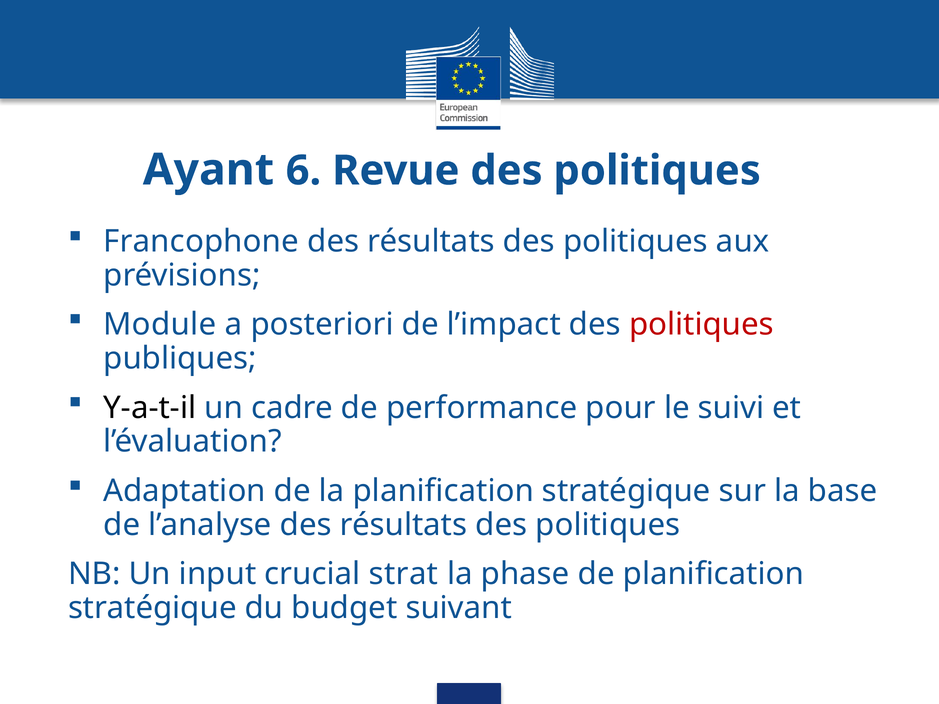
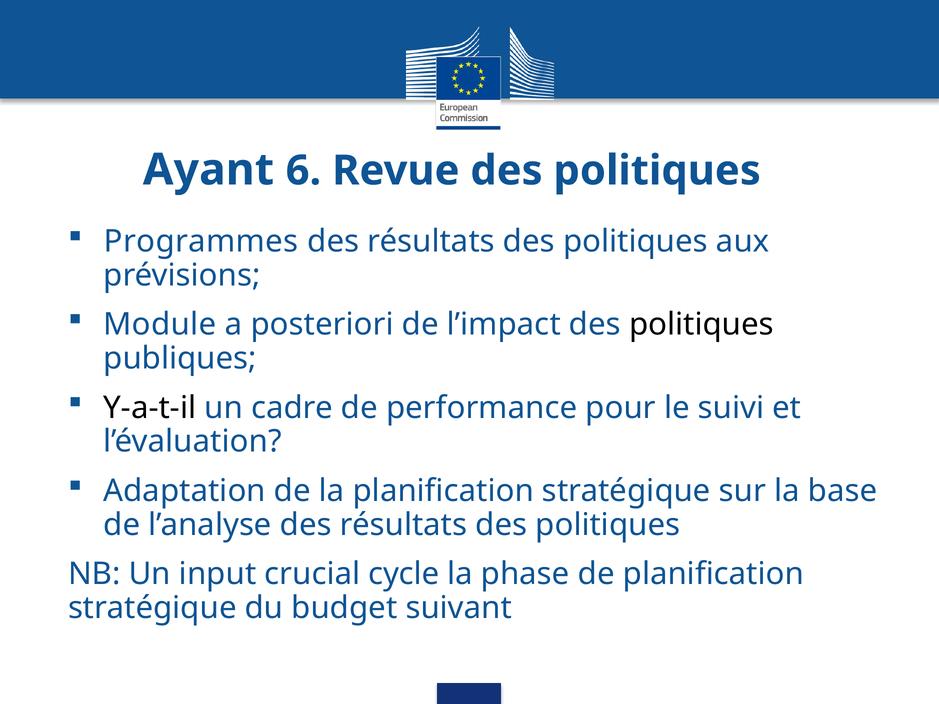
Francophone: Francophone -> Programmes (201, 241)
politiques colour: red -> black (701, 325)
strat: strat -> cycle (404, 574)
